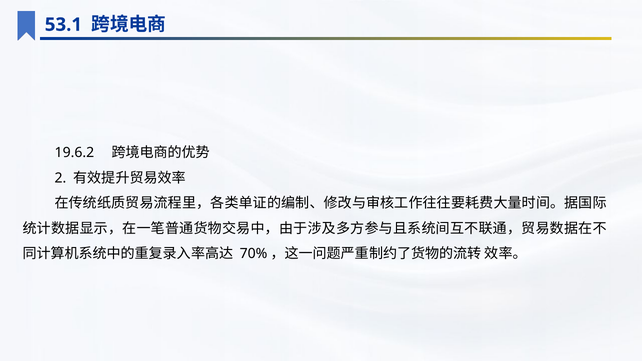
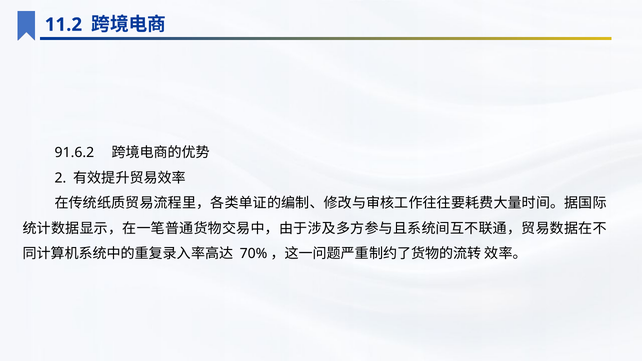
53.1: 53.1 -> 11.2 (63, 25)
19.6.2: 19.6.2 -> 91.6.2 (74, 153)
